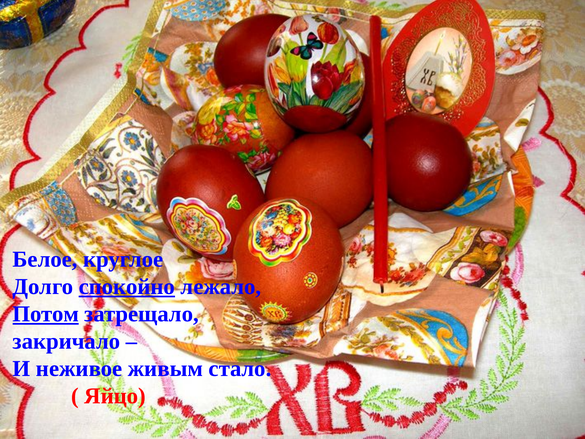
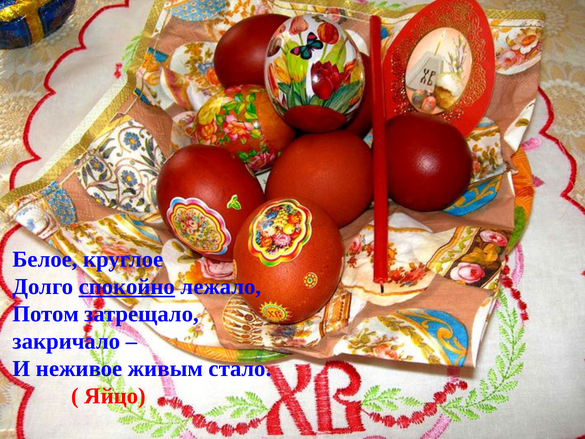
Потом underline: present -> none (46, 314)
